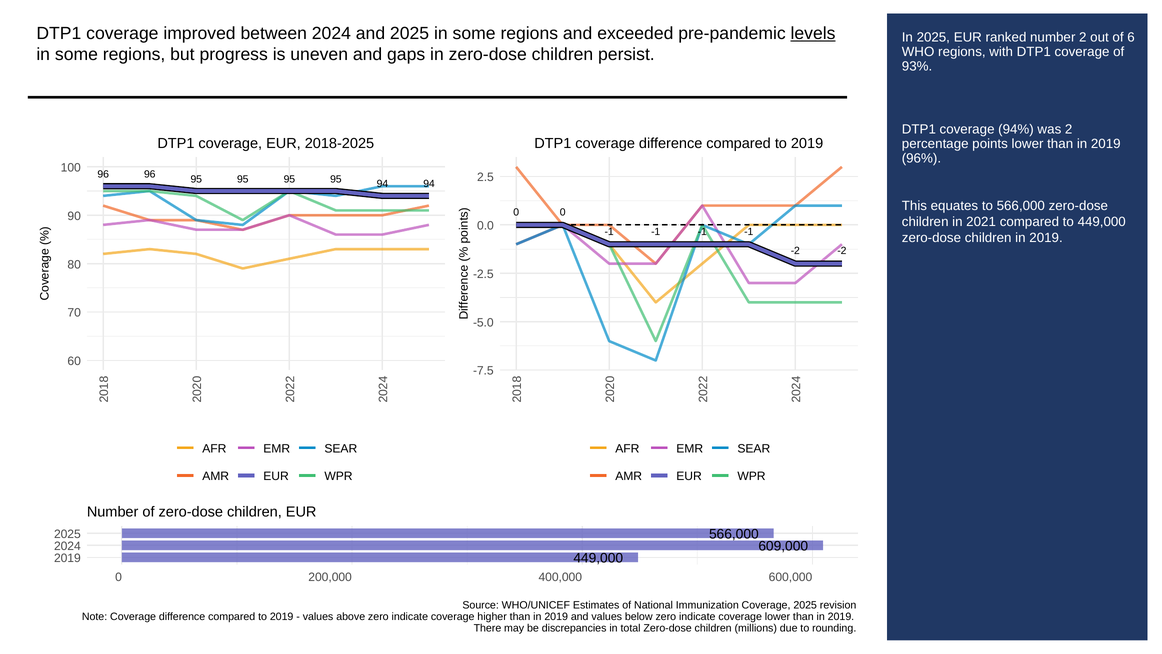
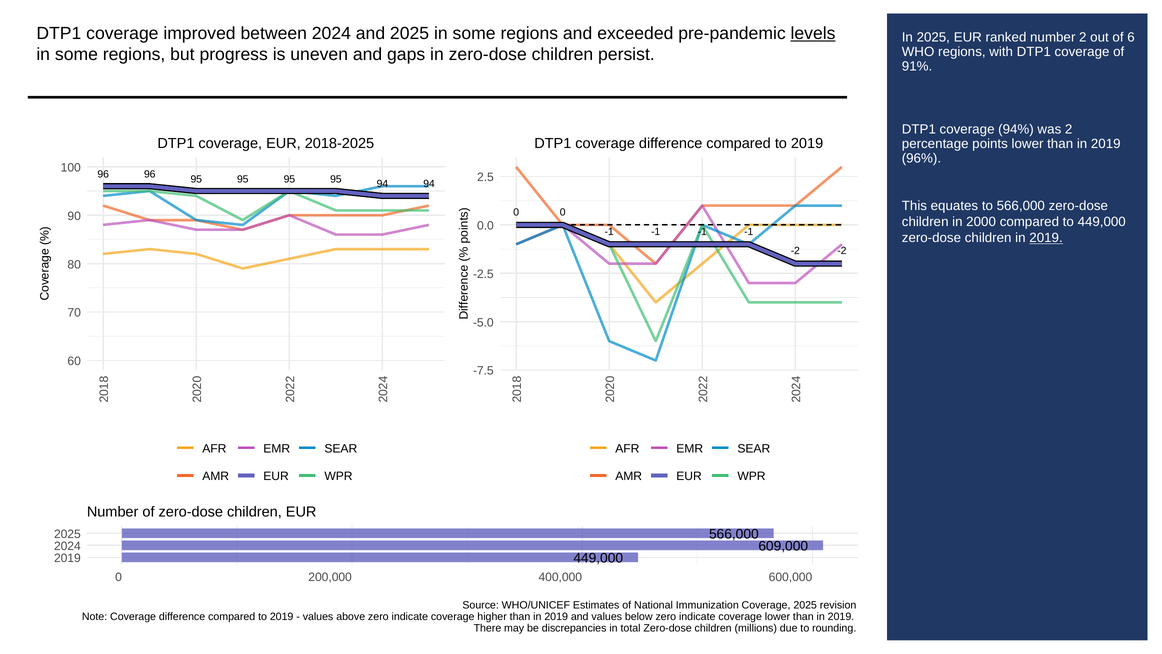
93%: 93% -> 91% (917, 66)
2021: 2021 -> 2000 (981, 222)
2019 underline: none -> present (1046, 238)
